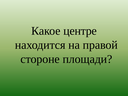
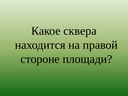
центре: центре -> сквера (80, 31)
